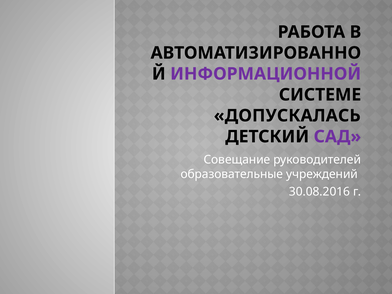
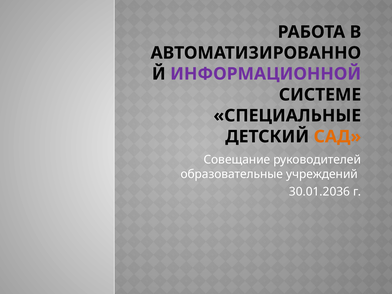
ДОПУСКАЛАСЬ: ДОПУСКАЛАСЬ -> СПЕЦИАЛЬНЫЕ (287, 116)
САД colour: purple -> orange (337, 137)
30.08.2016: 30.08.2016 -> 30.01.2036 (320, 192)
